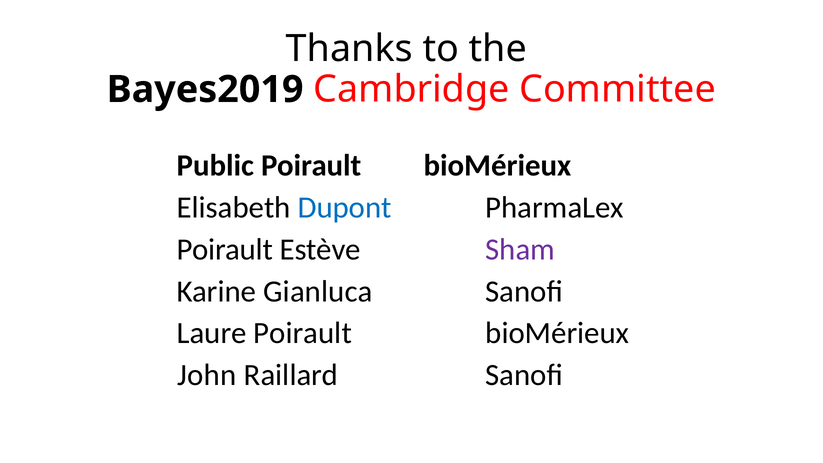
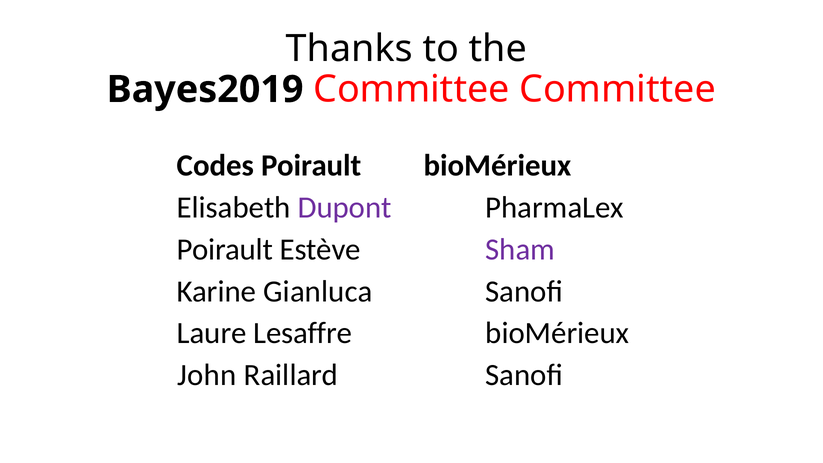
Bayes2019 Cambridge: Cambridge -> Committee (411, 89)
Public: Public -> Codes (215, 166)
Dupont colour: blue -> purple (345, 207)
Laure Poirault: Poirault -> Lesaffre (303, 333)
